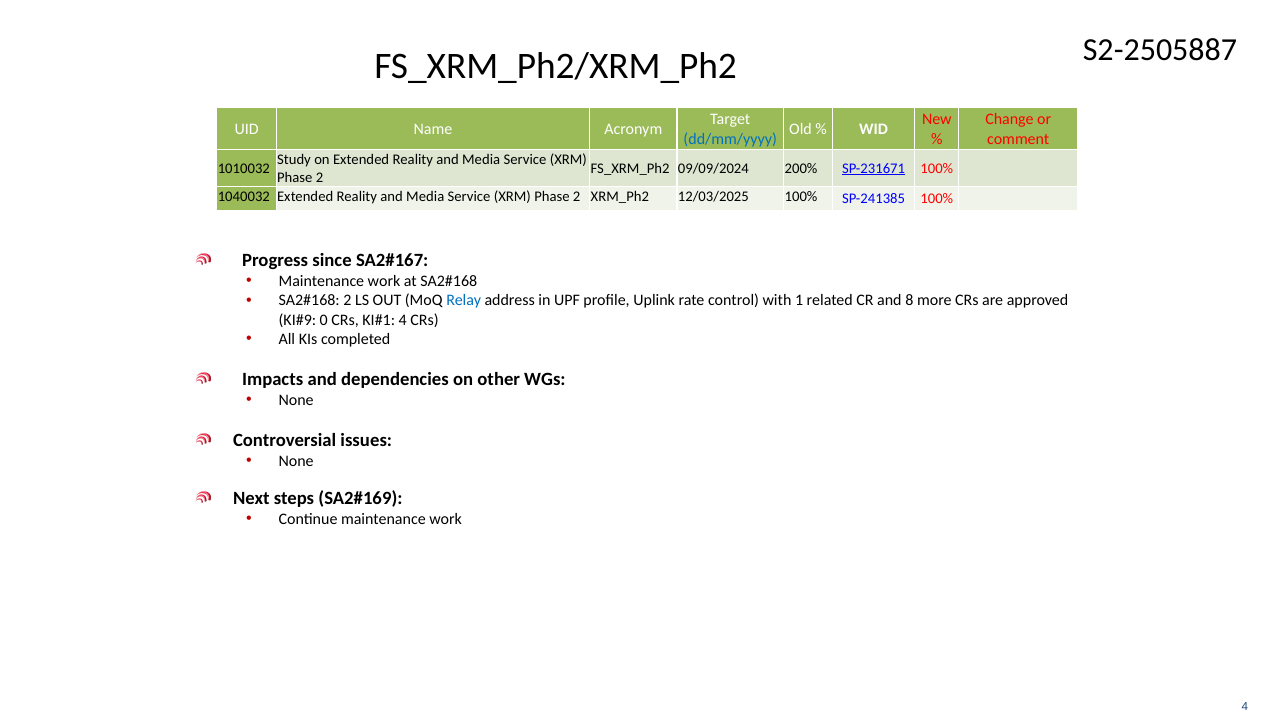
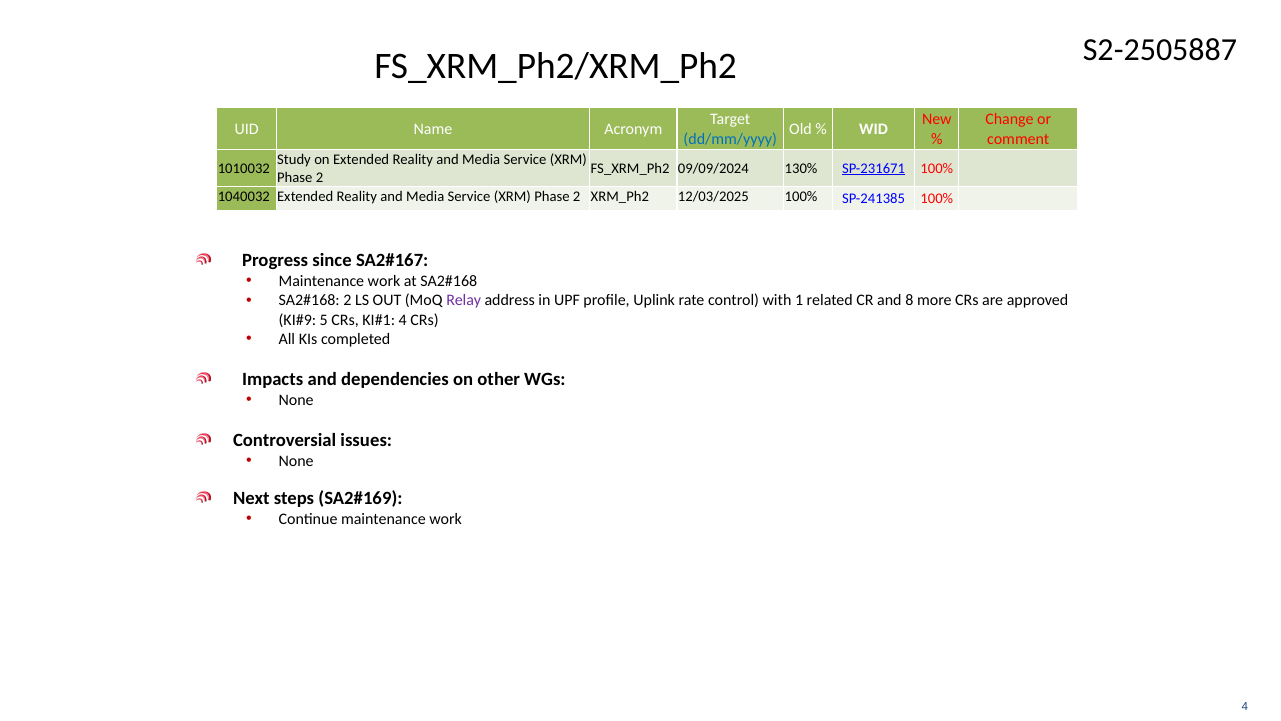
200%: 200% -> 130% (801, 169)
Relay colour: blue -> purple (464, 300)
0: 0 -> 5 (324, 320)
